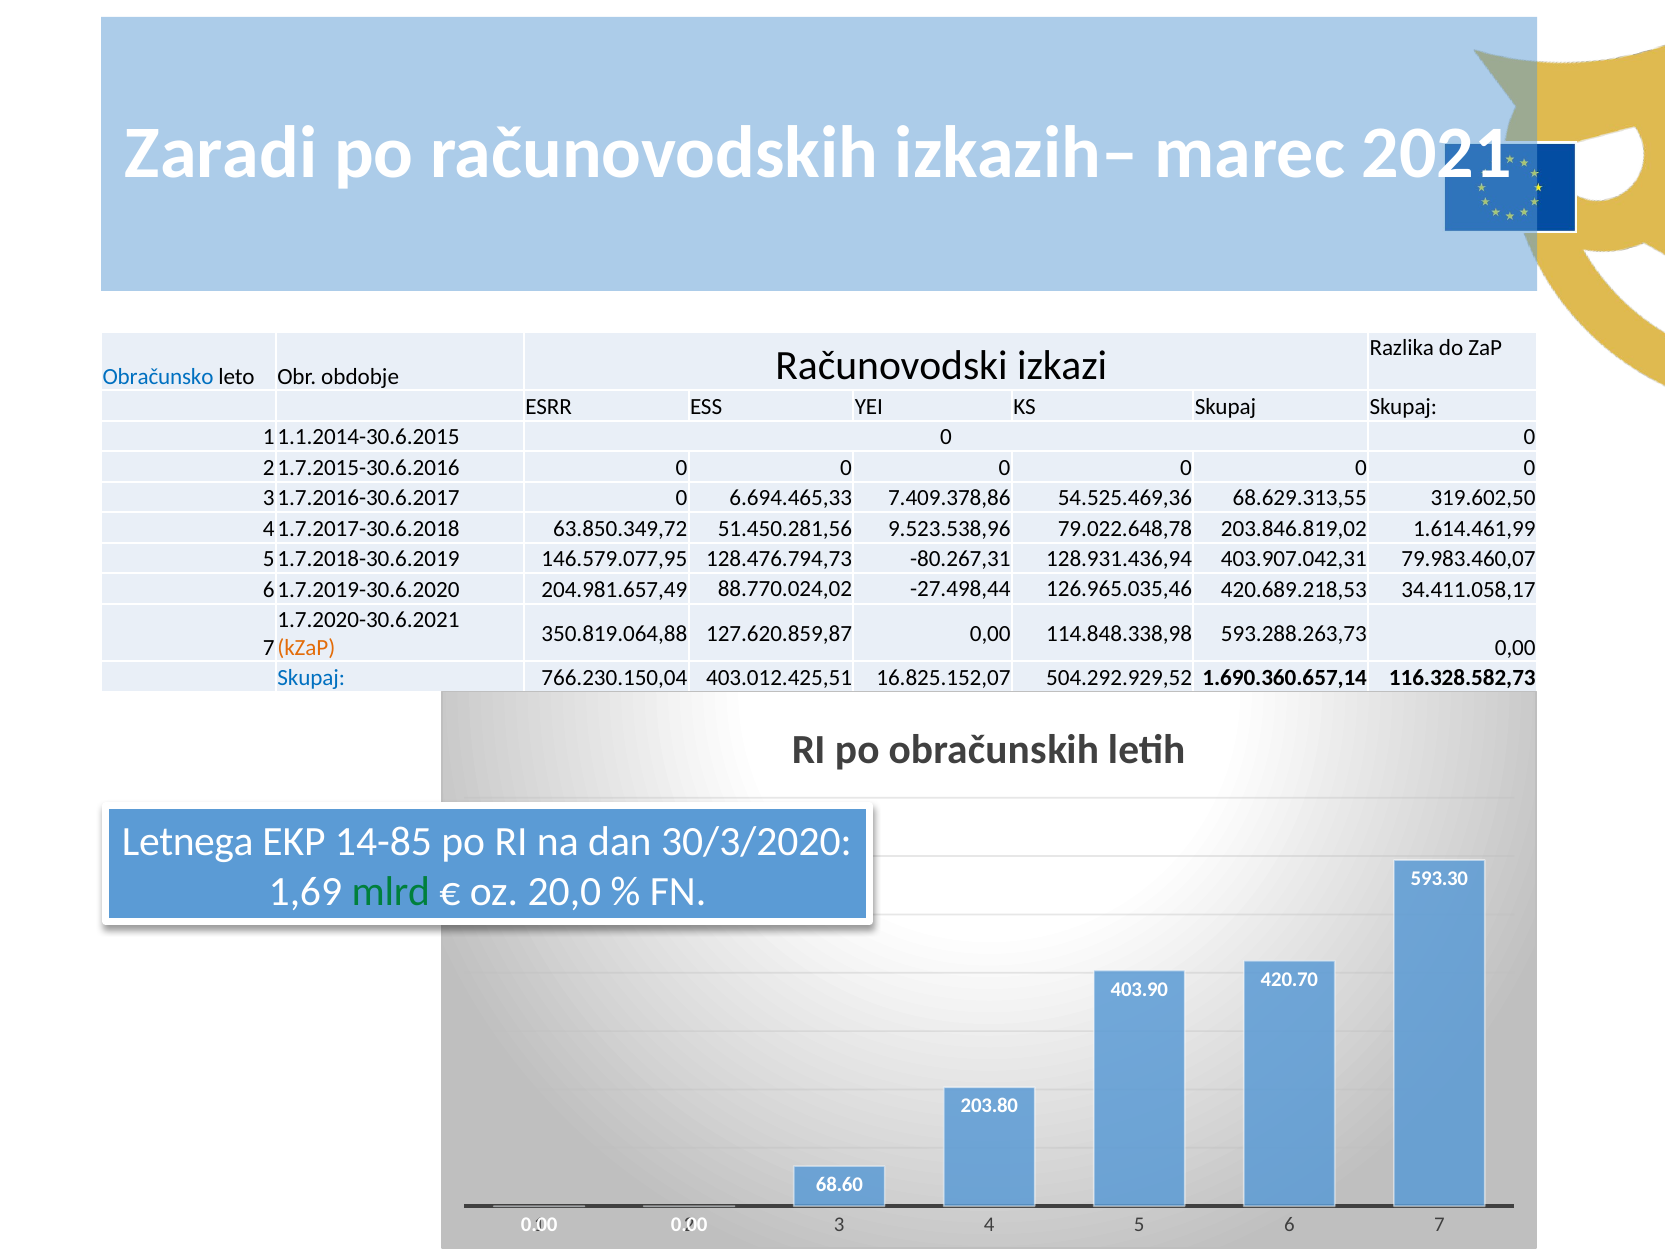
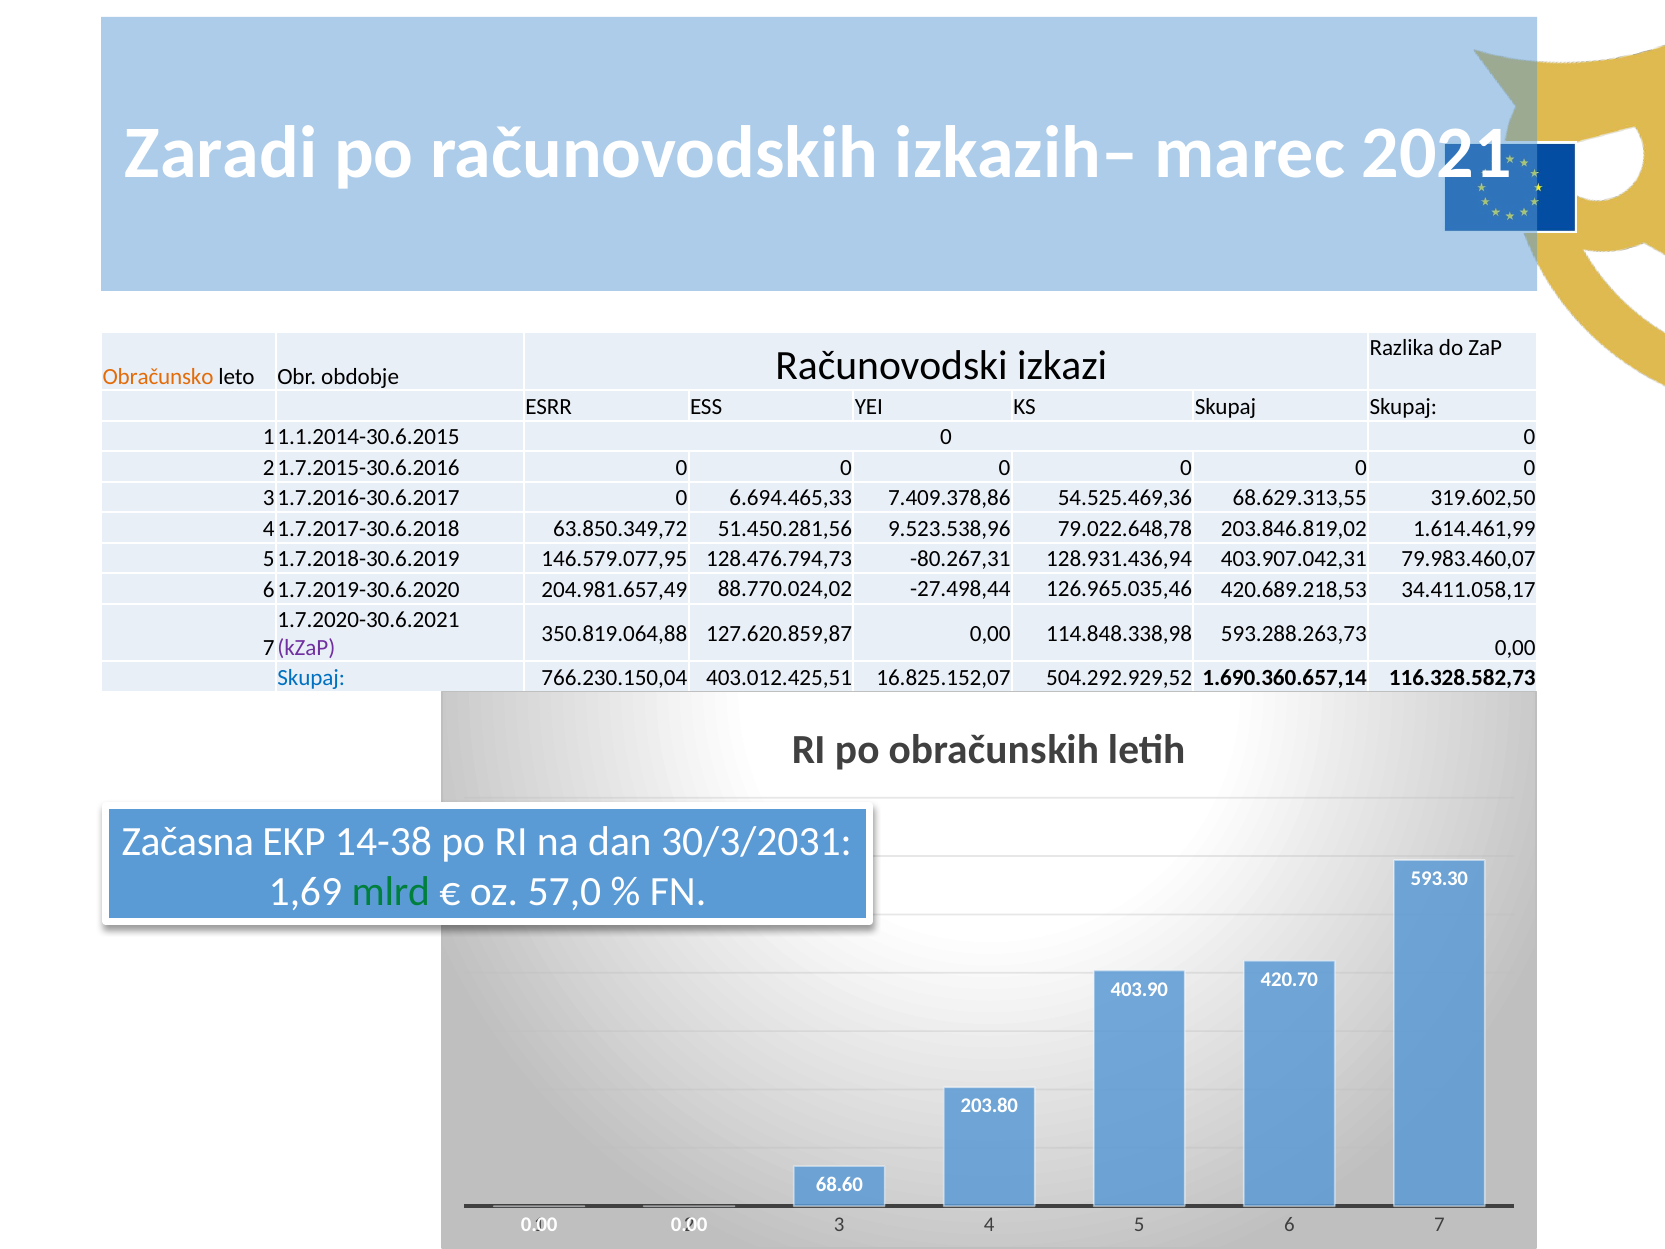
Obračunsko colour: blue -> orange (158, 376)
kZaP colour: orange -> purple (306, 647)
Letnega: Letnega -> Začasna (188, 841)
14-85: 14-85 -> 14-38 (383, 841)
30/3/2020: 30/3/2020 -> 30/3/2031 (756, 841)
20,0: 20,0 -> 57,0 (564, 891)
